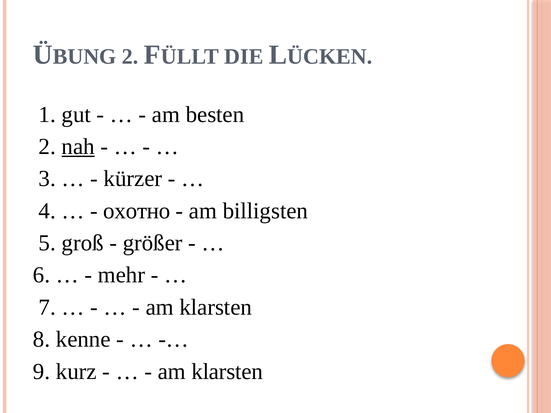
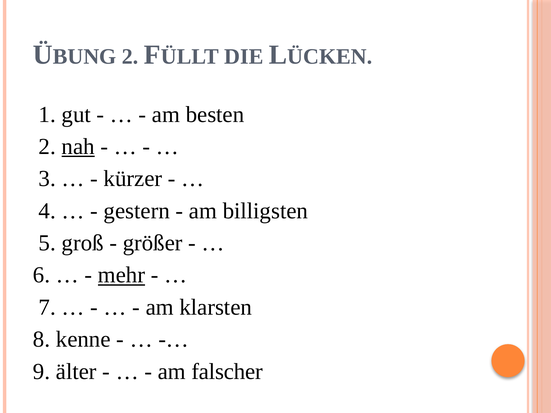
охотно: охотно -> gestern (137, 211)
mehr underline: none -> present (121, 275)
kurz: kurz -> älter (76, 372)
klarsten: klarsten -> falscher (227, 372)
